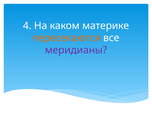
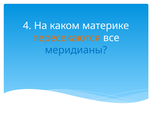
меридианы colour: purple -> blue (76, 50)
